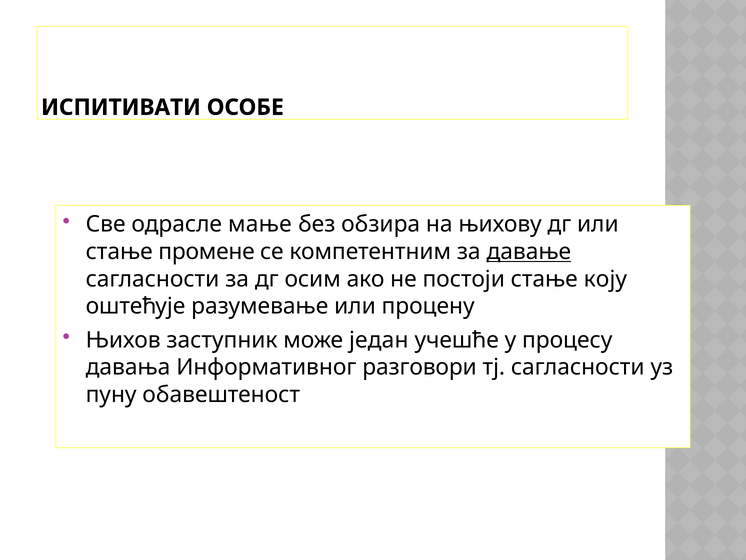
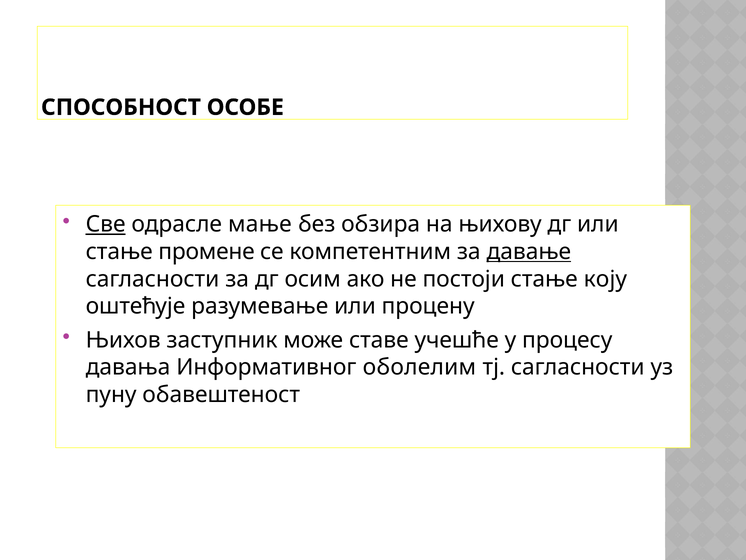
ИСПИТИВАТИ: ИСПИТИВАТИ -> СПОСОБНОСТ (121, 107)
Све underline: none -> present (106, 224)
један: један -> ставе (379, 340)
разговори: разговори -> оболелим (419, 367)
